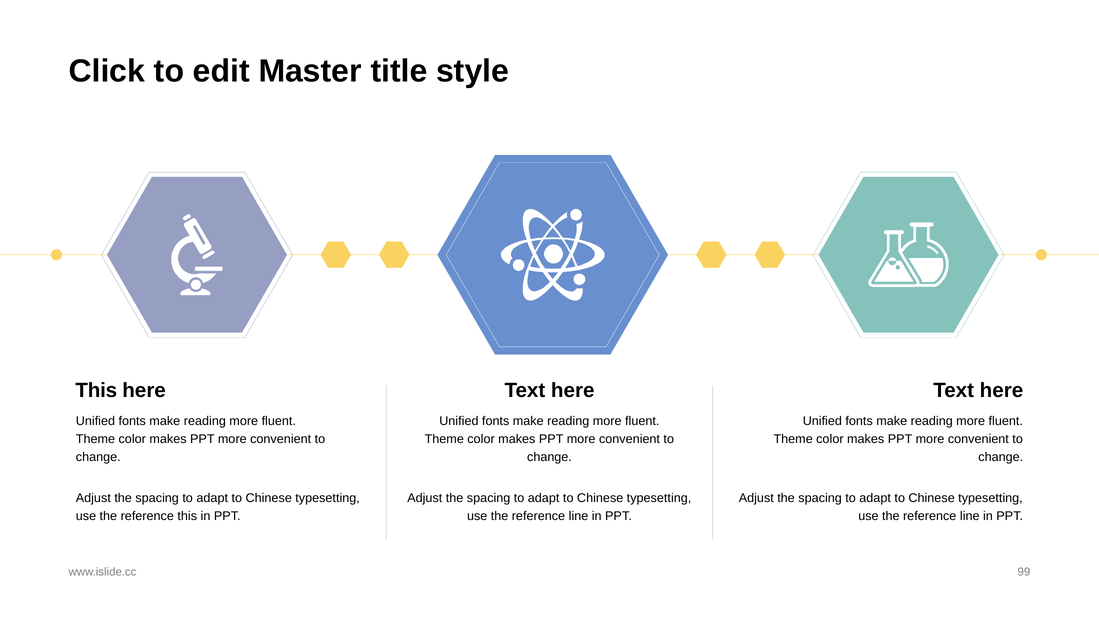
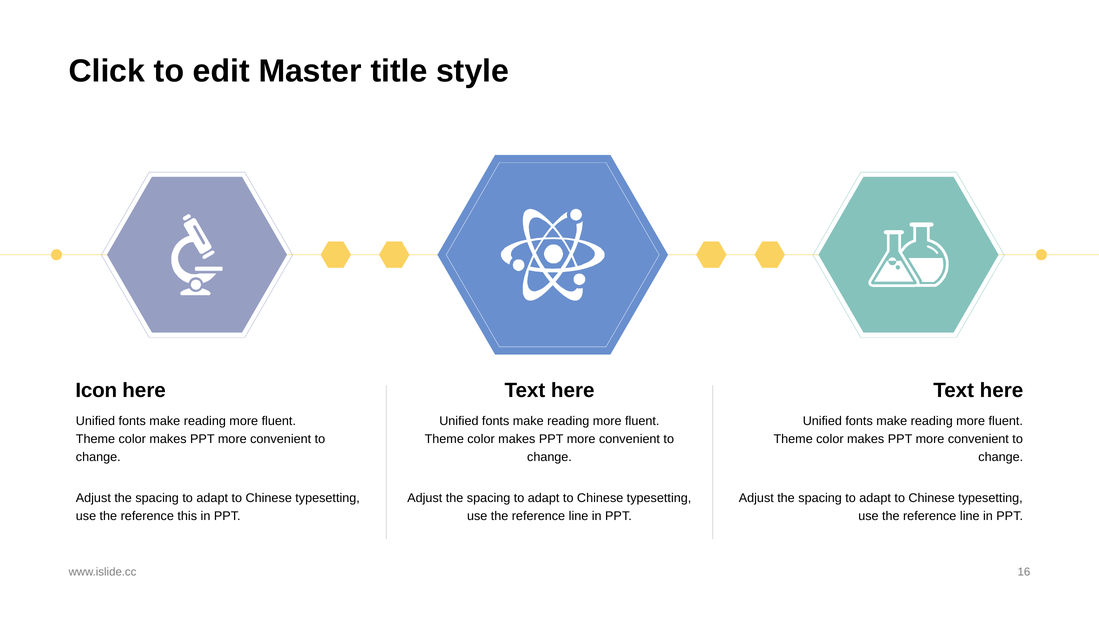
This: This -> Icon (96, 390)
99: 99 -> 16 (1024, 572)
